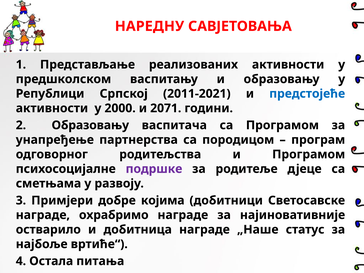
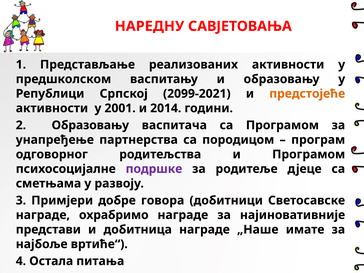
2011-2021: 2011-2021 -> 2099-2021 (197, 94)
предстојеће colour: blue -> orange (307, 94)
2000: 2000 -> 2001 (120, 108)
2071: 2071 -> 2014 (166, 108)
којима: којима -> говора (163, 200)
остварило: остварило -> представи (48, 230)
статус: статус -> имате (305, 230)
